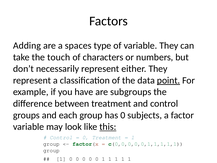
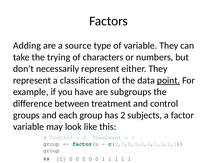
spaces: spaces -> source (78, 46)
touch: touch -> trying (59, 57)
has 0: 0 -> 2 (123, 115)
this underline: present -> none (108, 127)
